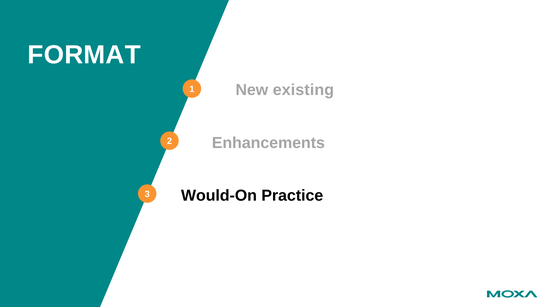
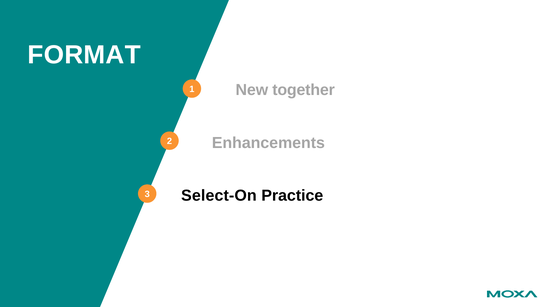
existing: existing -> together (304, 90)
Would-On: Would-On -> Select-On (219, 196)
